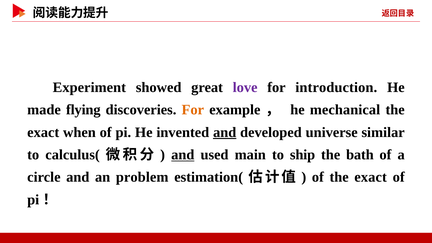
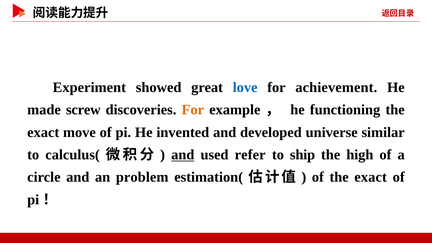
love colour: purple -> blue (245, 87)
introduction: introduction -> achievement (336, 87)
flying: flying -> screw (83, 110)
mechanical: mechanical -> functioning (345, 110)
when: when -> move (79, 132)
and underline: present -> none (225, 132)
main: main -> refer (250, 155)
bath: bath -> high (360, 155)
